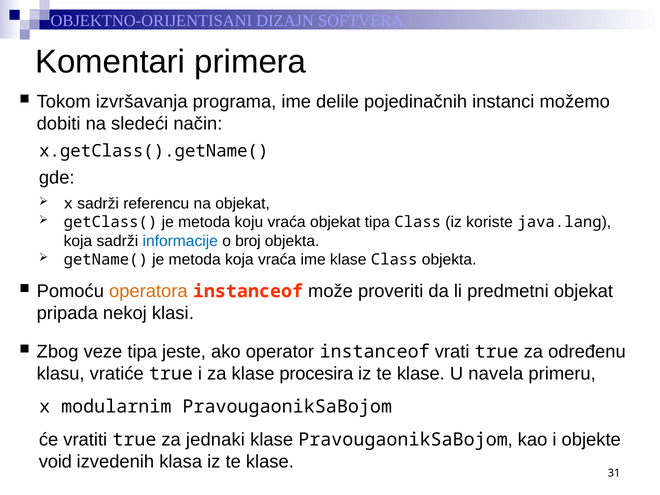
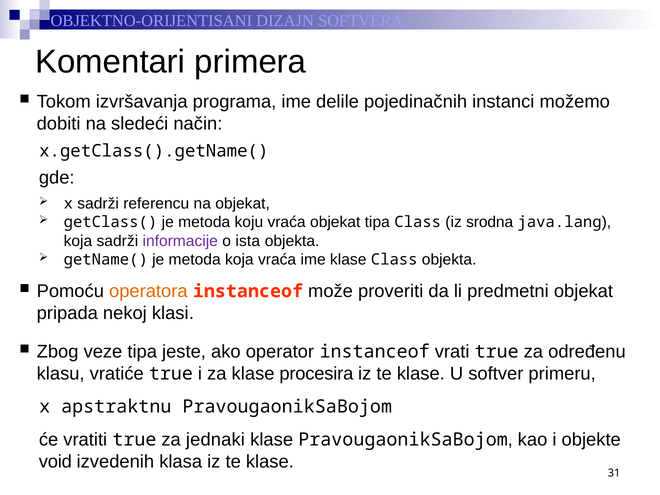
koriste: koriste -> srodna (490, 222)
informacije colour: blue -> purple (180, 241)
broj: broj -> ista (248, 241)
navela: navela -> softver (496, 374)
modularnim: modularnim -> apstraktnu (116, 407)
